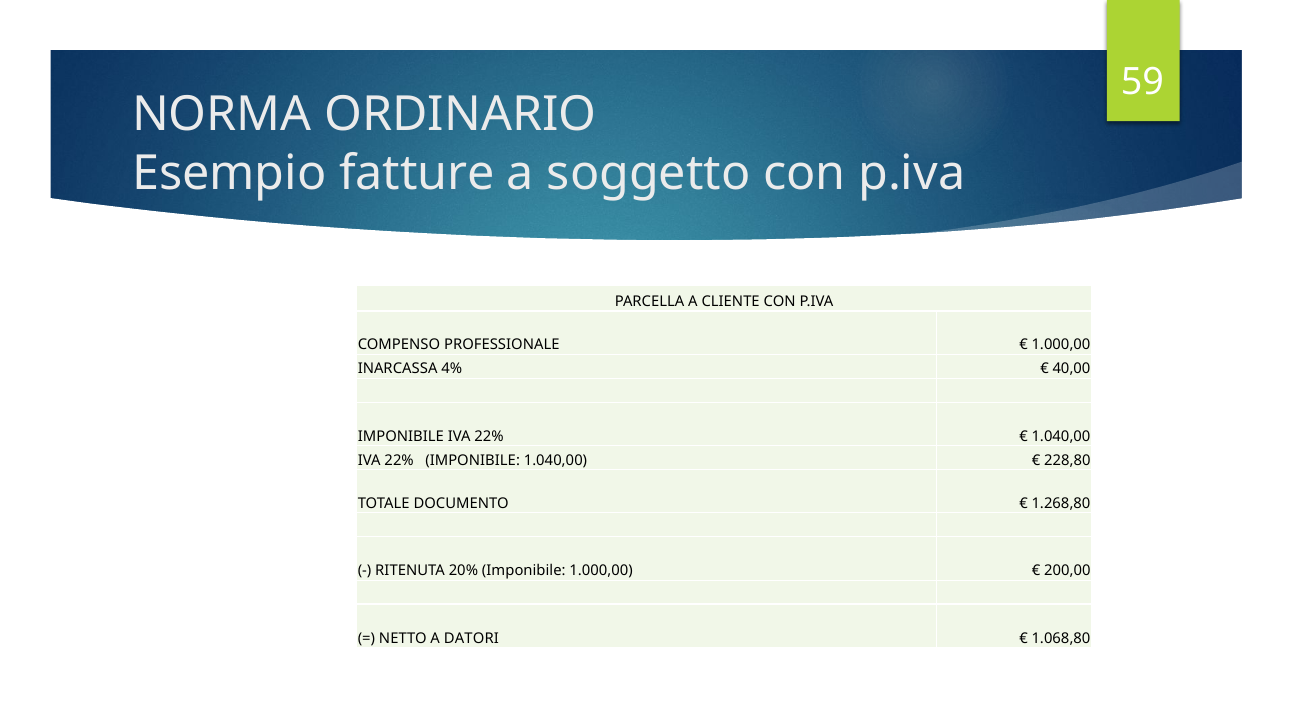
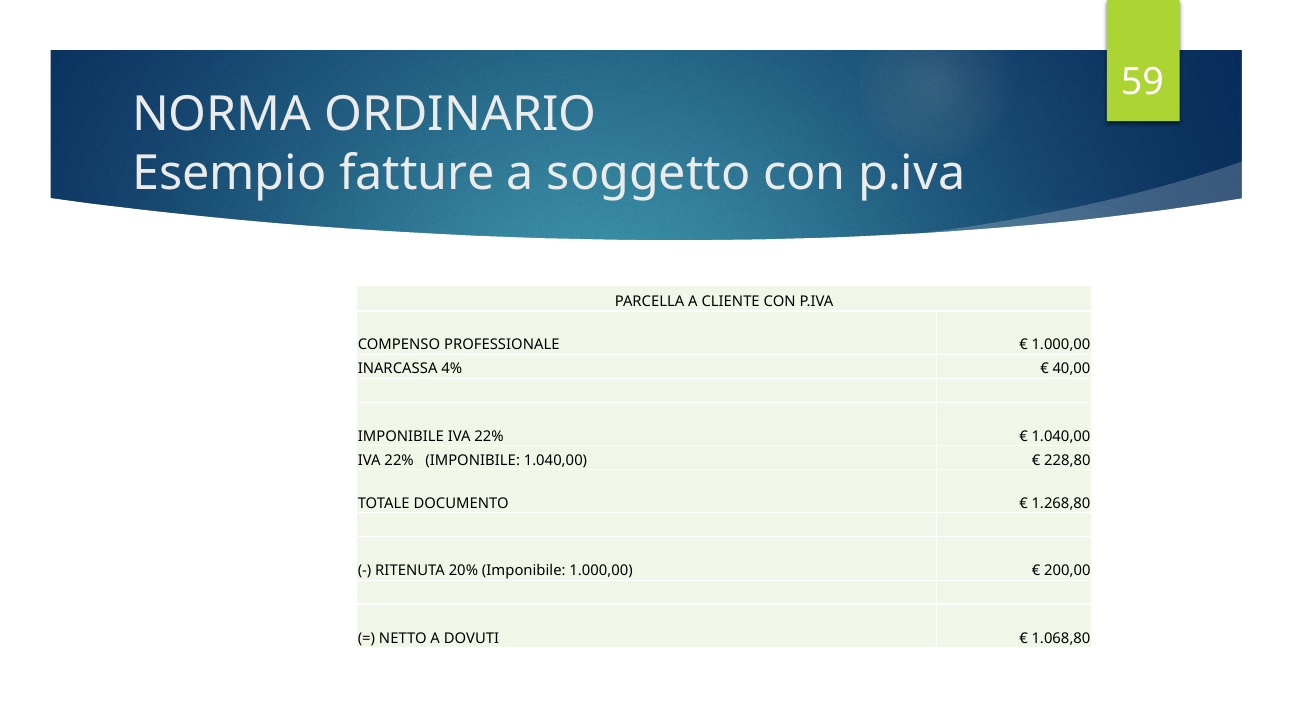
DATORI: DATORI -> DOVUTI (471, 638)
